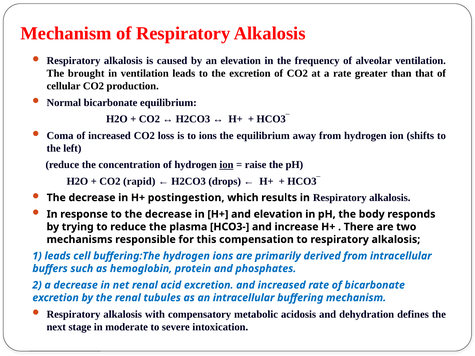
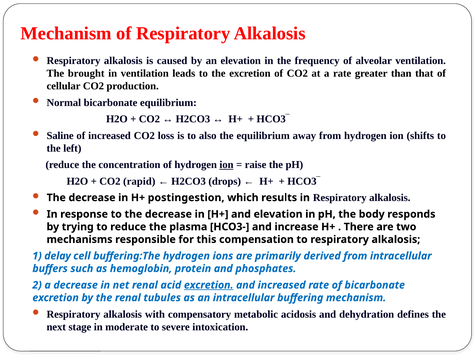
Coma: Coma -> Saline (60, 136)
to ions: ions -> also (208, 136)
1 leads: leads -> delay (58, 256)
excretion underline: none -> present (209, 285)
